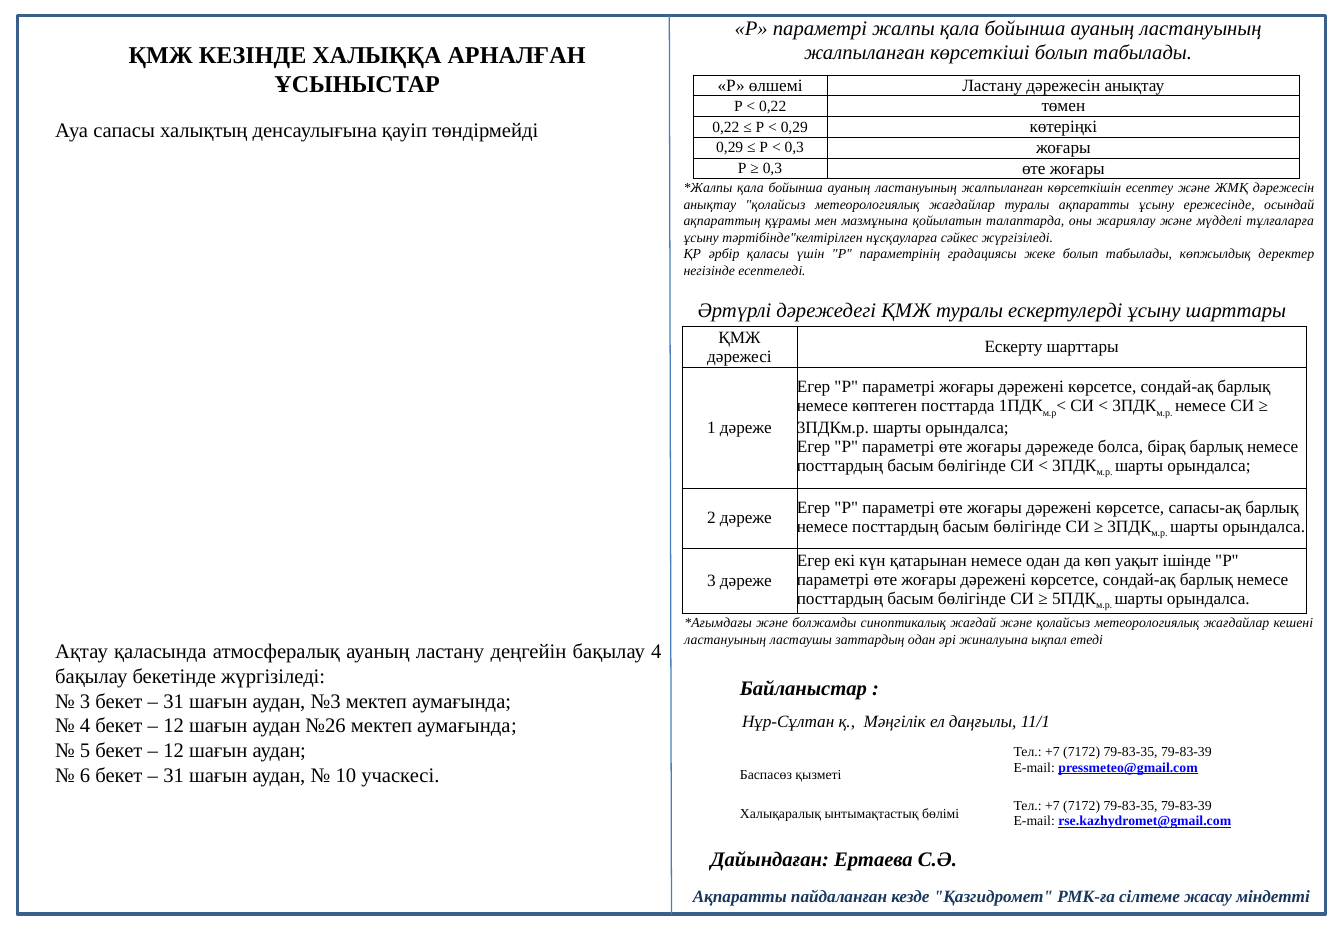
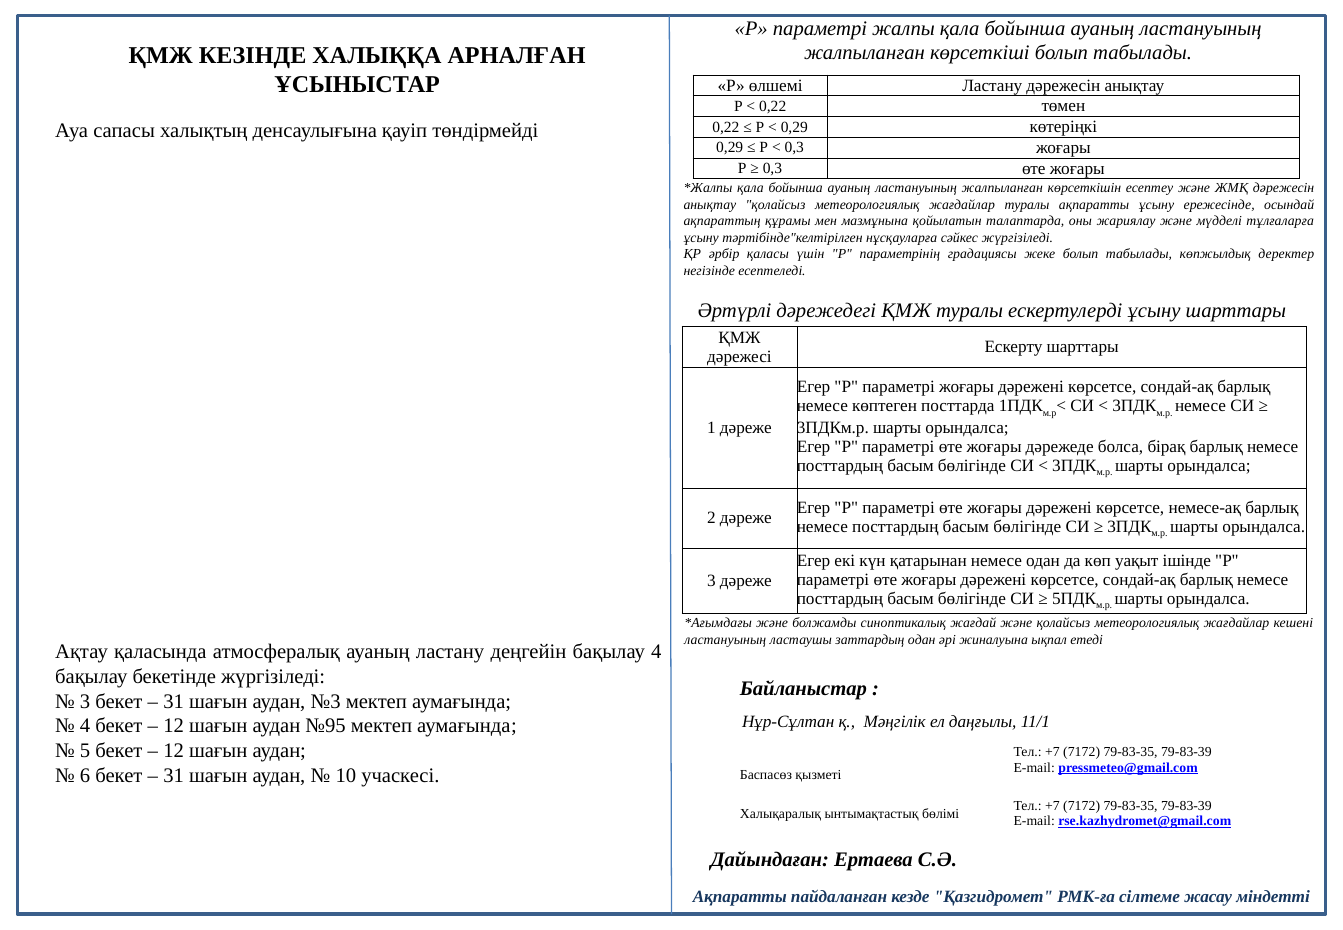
сапасы-ақ: сапасы-ақ -> немесе-ақ (1205, 507)
№26: №26 -> №95 (326, 726)
